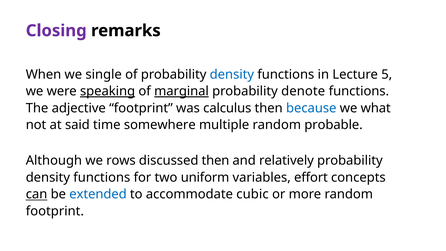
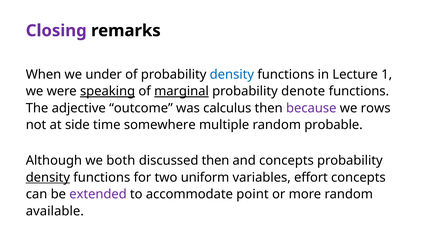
single: single -> under (104, 74)
5: 5 -> 1 (387, 74)
adjective footprint: footprint -> outcome (141, 108)
because colour: blue -> purple (311, 108)
what: what -> rows (376, 108)
said: said -> side (77, 125)
rows: rows -> both (121, 161)
and relatively: relatively -> concepts (286, 161)
density underline: none -> present (48, 177)
can underline: present -> none (37, 194)
extended colour: blue -> purple (98, 194)
cubic: cubic -> point (252, 194)
footprint: footprint -> available (55, 211)
